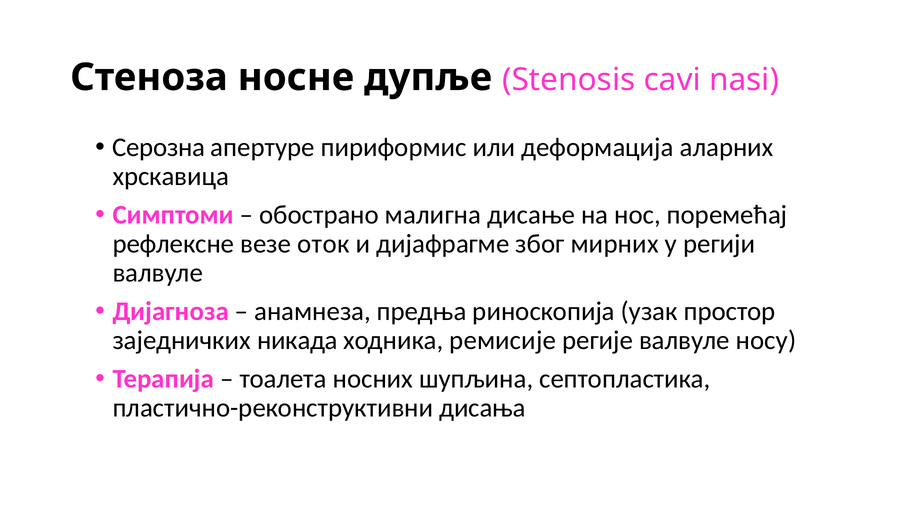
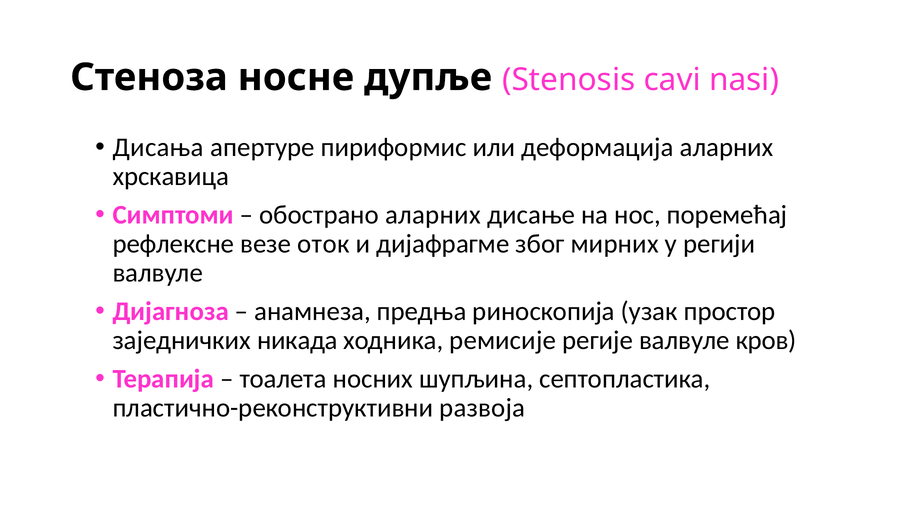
Серозна: Серозна -> Дисања (158, 147)
обострано малигна: малигна -> аларних (433, 215)
носу: носу -> кров (766, 340)
дисања: дисања -> развоја (482, 408)
